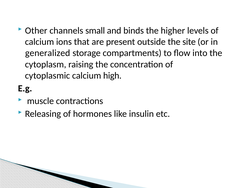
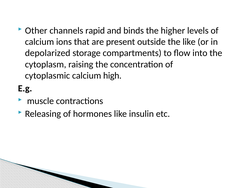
small: small -> rapid (95, 30)
the site: site -> like (189, 42)
generalized: generalized -> depolarized (48, 53)
